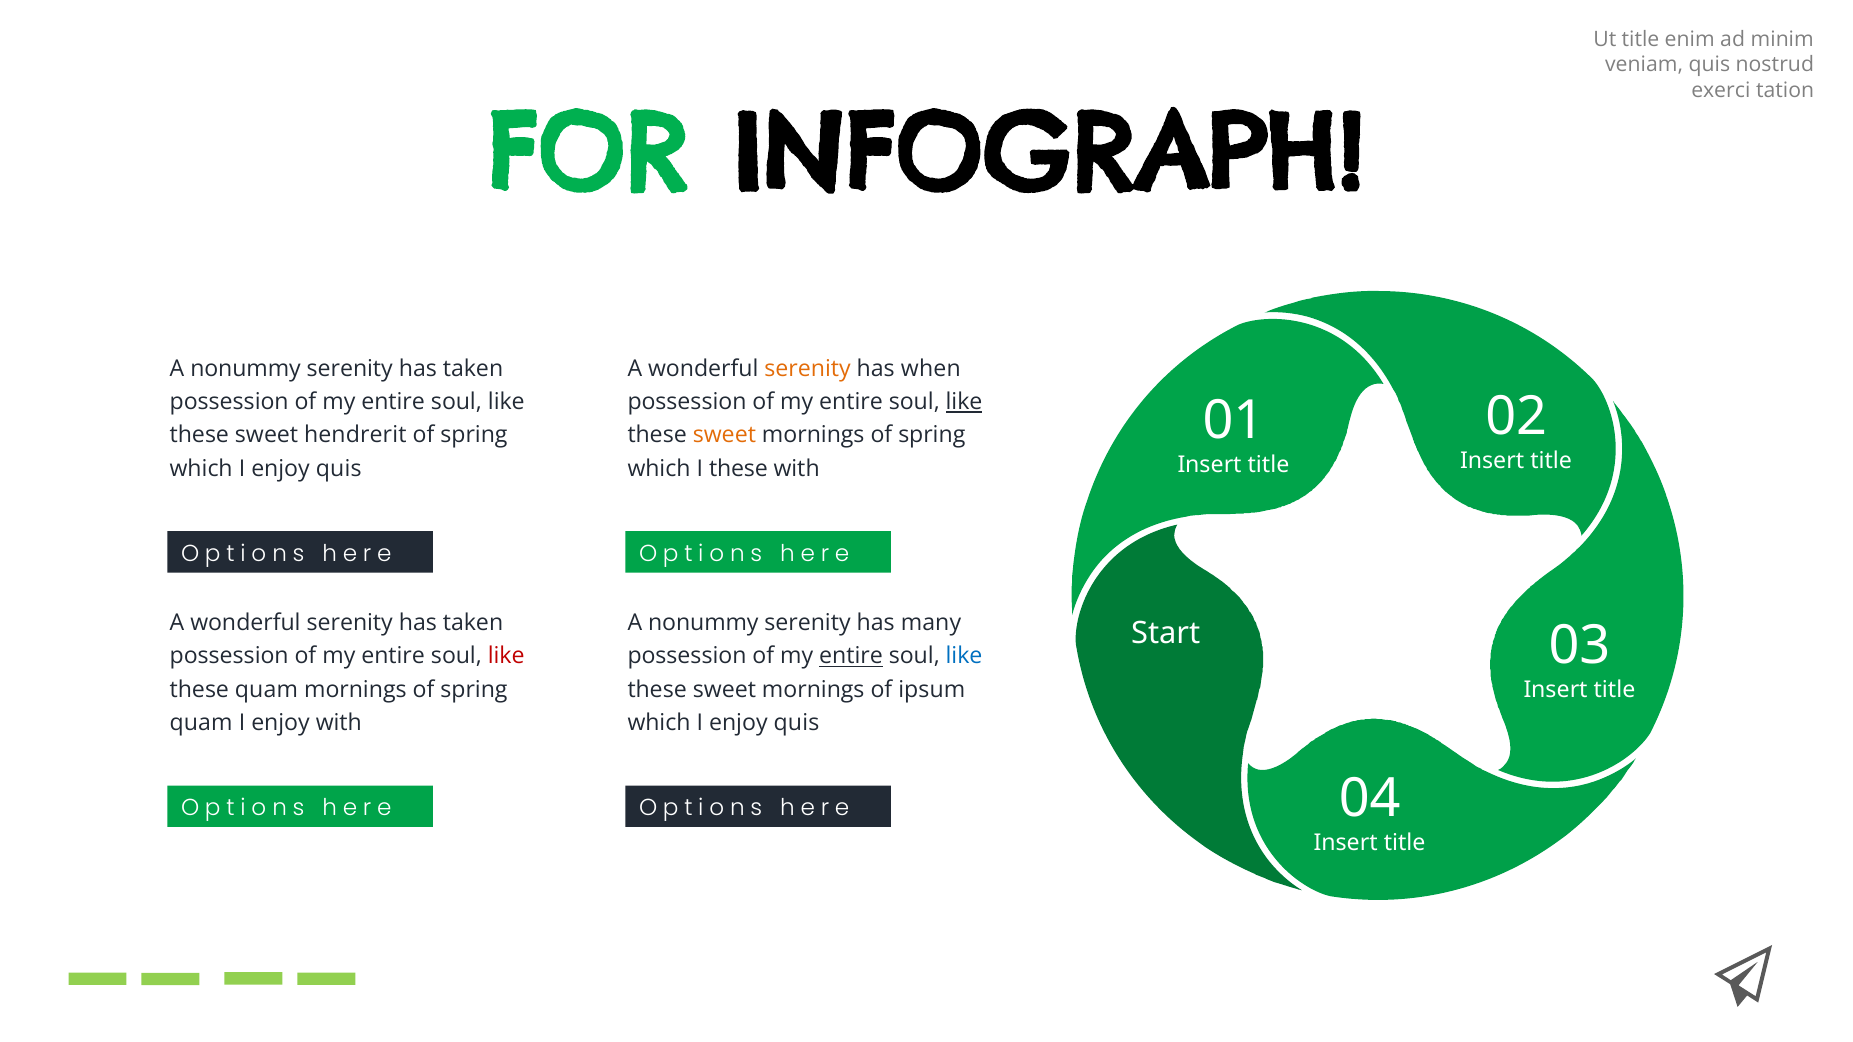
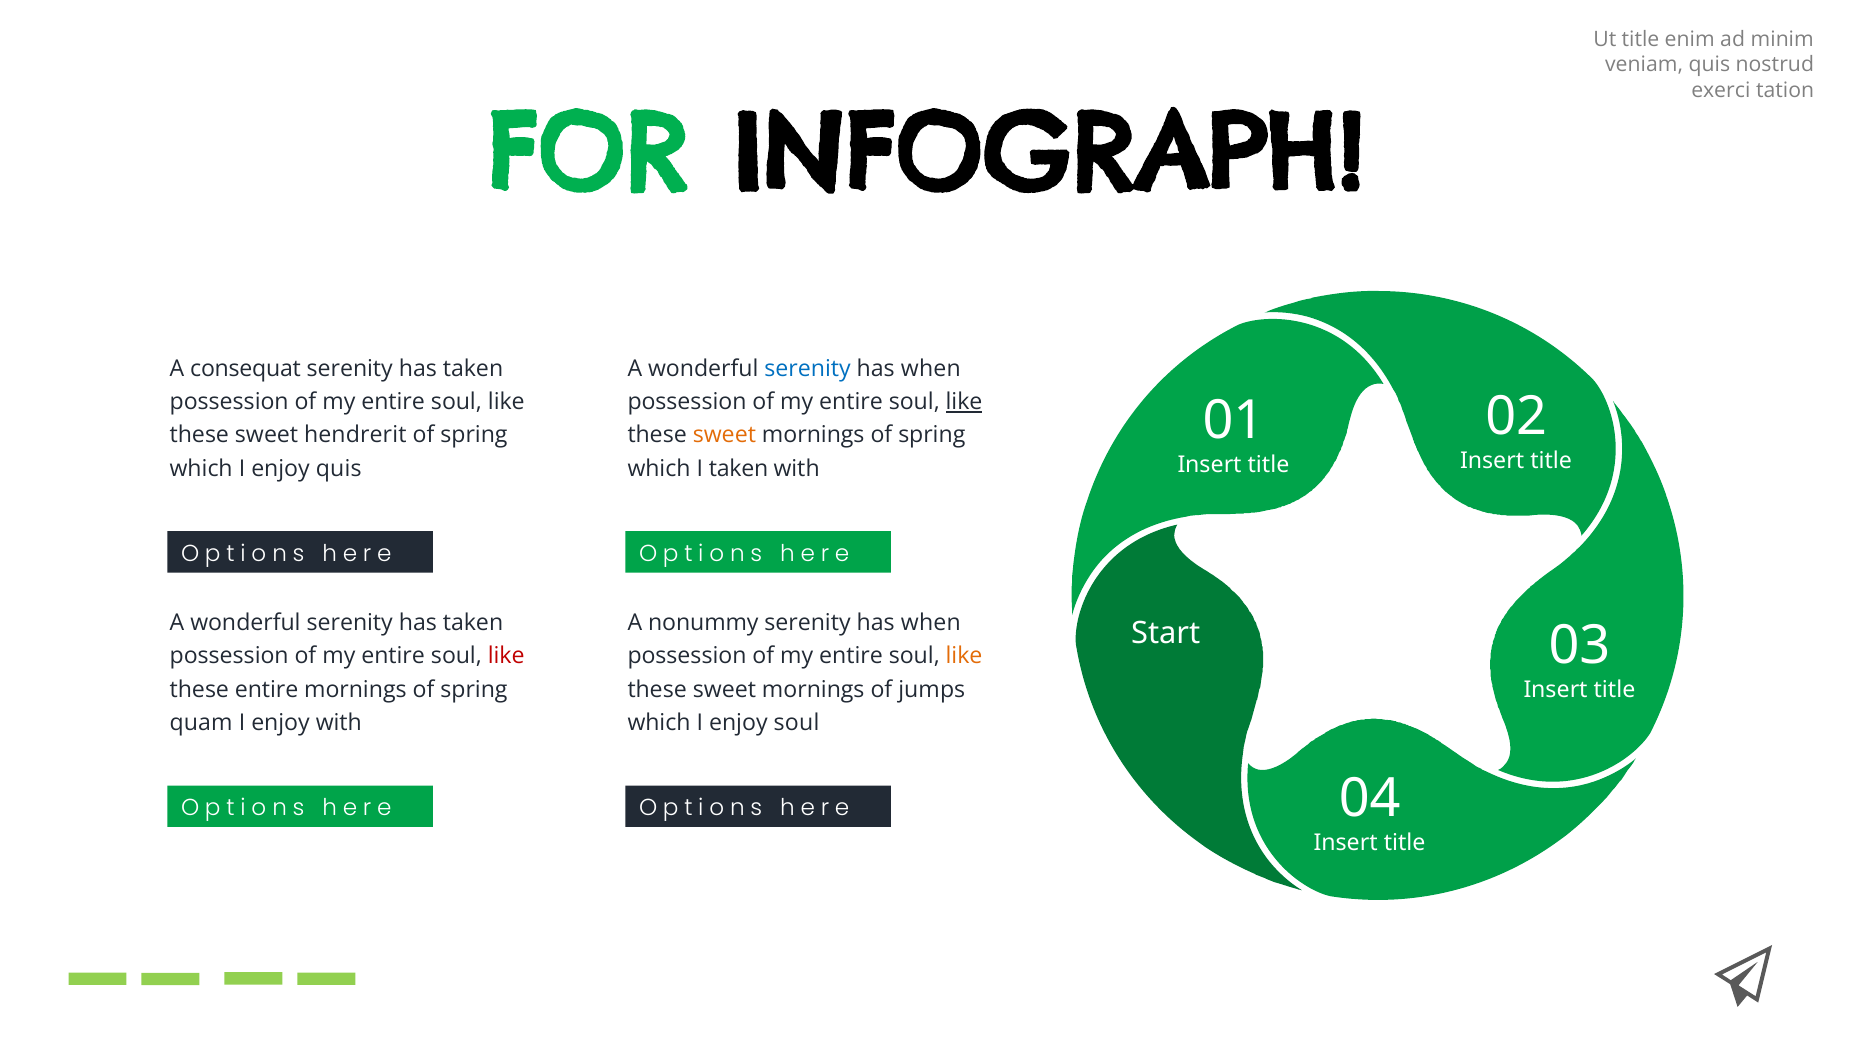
nonummy: nonummy -> consequat (246, 369)
serenity colour: orange -> blue (808, 369)
I these: these -> taken (738, 469)
many: many -> when (931, 623)
entire underline: present -> none (851, 657)
like colour: blue -> orange (964, 657)
these quam: quam -> entire (267, 690)
ipsum: ipsum -> jumps (932, 690)
quis: quis -> soul (797, 723)
